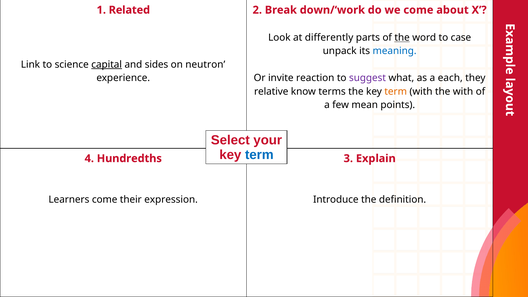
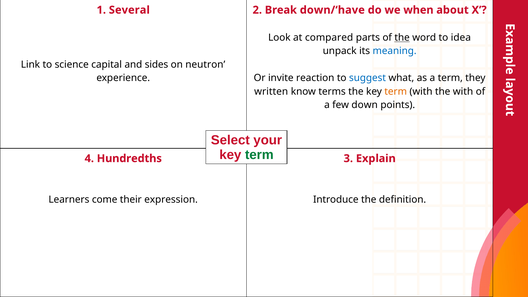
Related: Related -> Several (129, 10)
down/‘work: down/‘work -> down/‘have (332, 10)
we come: come -> when (418, 10)
differently: differently -> compared (329, 38)
case: case -> idea (461, 38)
capital underline: present -> none (107, 65)
suggest colour: purple -> blue (368, 78)
a each: each -> term (450, 78)
relative: relative -> written (271, 91)
mean: mean -> down (365, 105)
term colour: blue -> green (259, 155)
